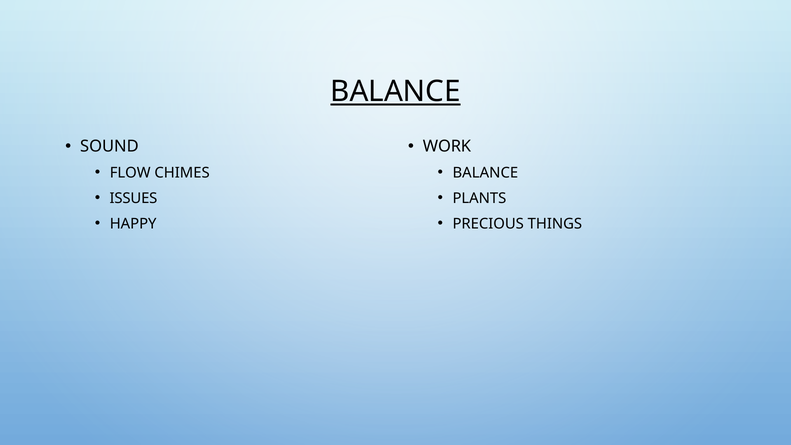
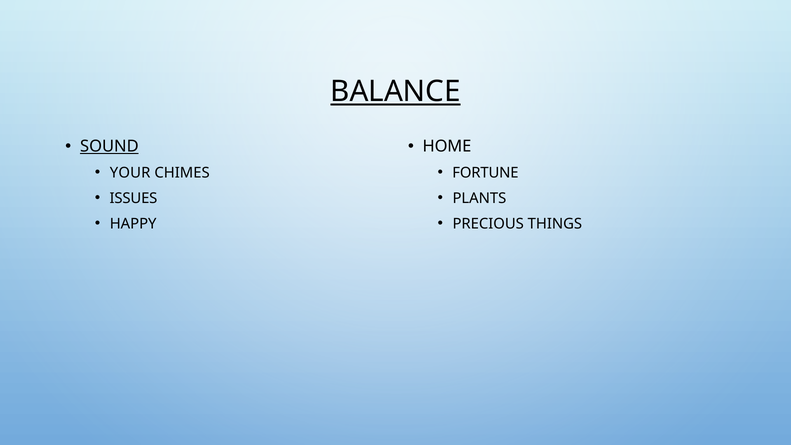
SOUND underline: none -> present (109, 146)
WORK: WORK -> HOME (447, 146)
FLOW: FLOW -> YOUR (130, 173)
BALANCE: BALANCE -> FORTUNE (485, 173)
